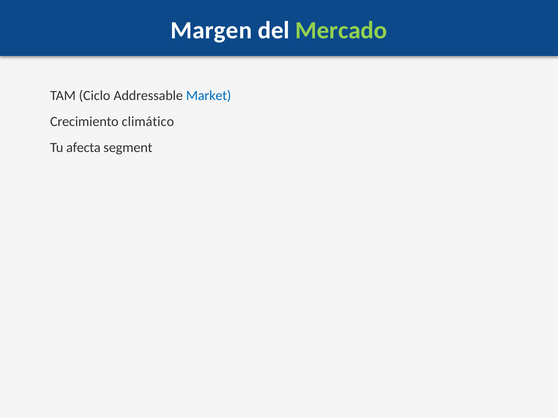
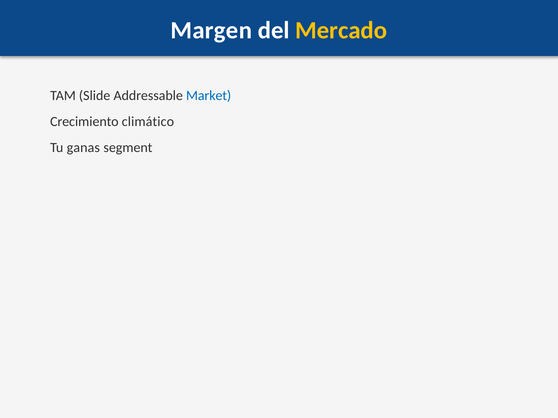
Mercado colour: light green -> yellow (341, 31)
Ciclo: Ciclo -> Slide (95, 96)
afecta: afecta -> ganas (83, 148)
